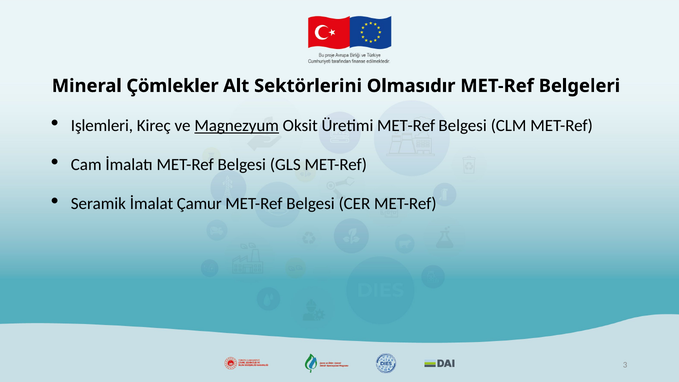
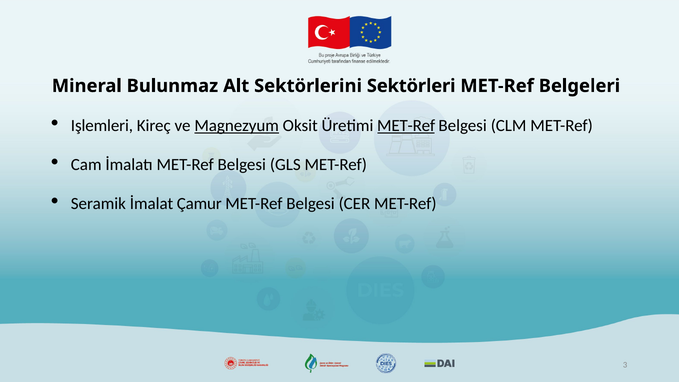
Çömlekler: Çömlekler -> Bulunmaz (172, 86)
Olmasıdır: Olmasıdır -> Sektörleri (411, 86)
MET-Ref underline: none -> present (406, 126)
